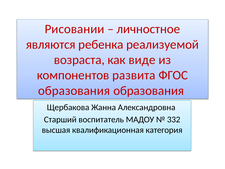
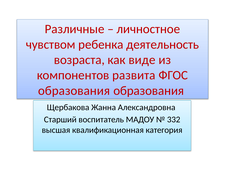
Рисовании: Рисовании -> Различные (75, 29)
являются: являются -> чувством (51, 44)
реализуемой: реализуемой -> деятельность (163, 44)
